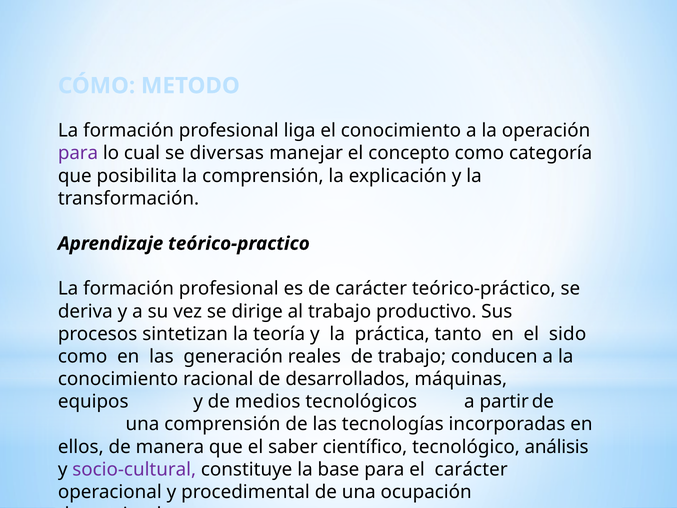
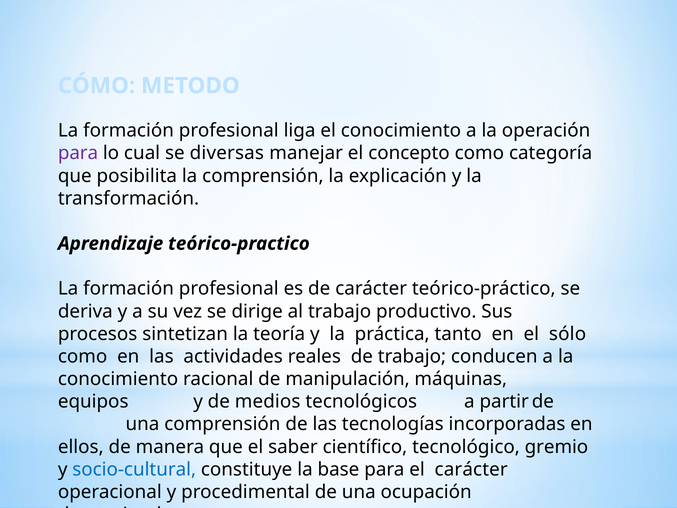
sido: sido -> sólo (568, 334)
generación: generación -> actividades (233, 356)
desarrollados: desarrollados -> manipulación (348, 379)
análisis: análisis -> gremio (556, 447)
socio-cultural colour: purple -> blue (134, 469)
